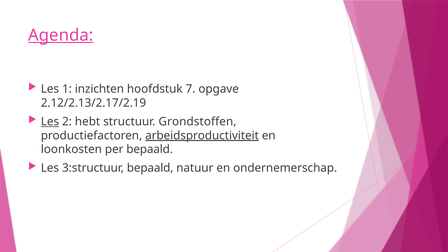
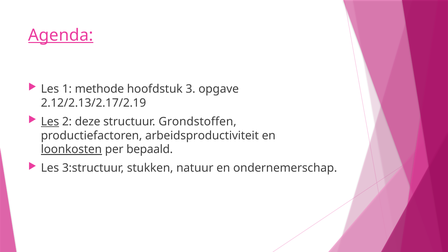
inzichten: inzichten -> methode (99, 89)
7: 7 -> 3 (191, 89)
hebt: hebt -> deze (88, 122)
arbeidsproductiviteit underline: present -> none (202, 135)
loonkosten underline: none -> present (71, 149)
3:structuur bepaald: bepaald -> stukken (150, 168)
